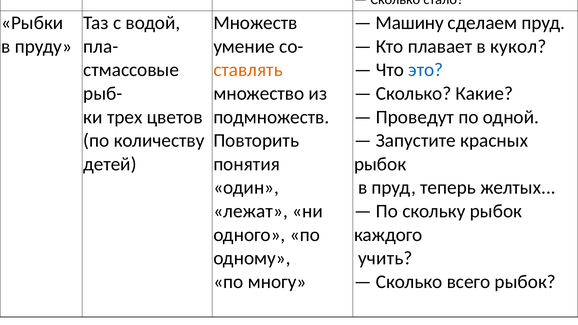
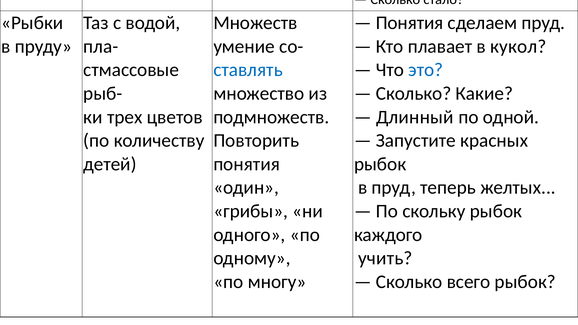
Машину: Машину -> Понятия (410, 23)
ставлять colour: orange -> blue (248, 70)
Проведут: Проведут -> Длинный (415, 117)
лежат: лежат -> грибы (251, 211)
